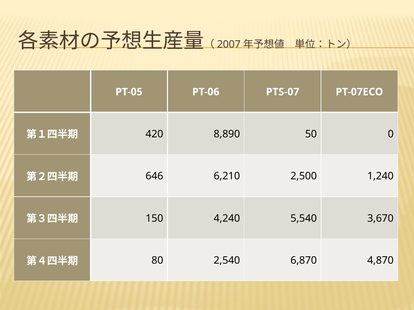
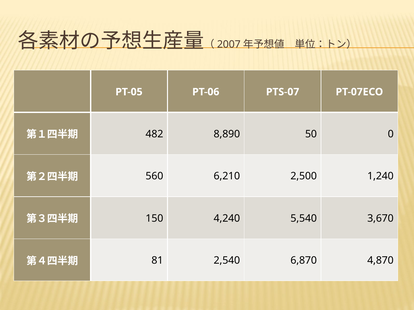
420: 420 -> 482 (154, 134)
646: 646 -> 560 (154, 176)
80: 80 -> 81 (157, 261)
